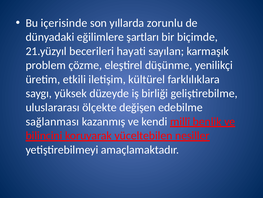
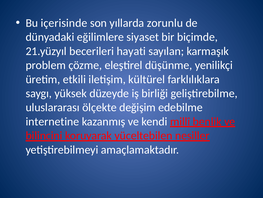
şartları: şartları -> siyaset (143, 37)
değişen: değişen -> değişim (137, 107)
sağlanması: sağlanması -> internetine (52, 121)
